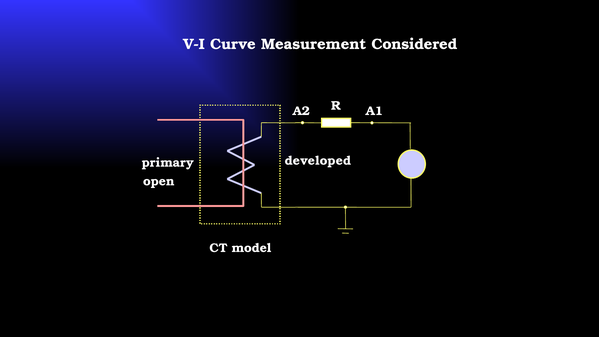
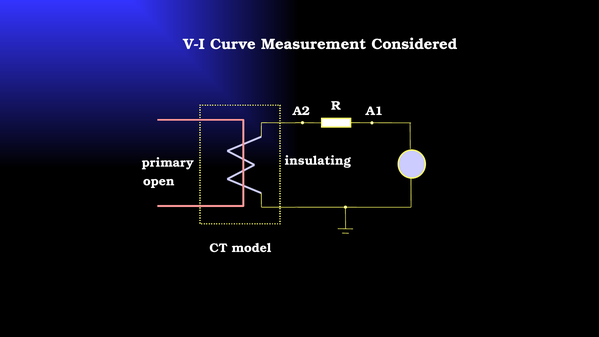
developed: developed -> insulating (318, 161)
